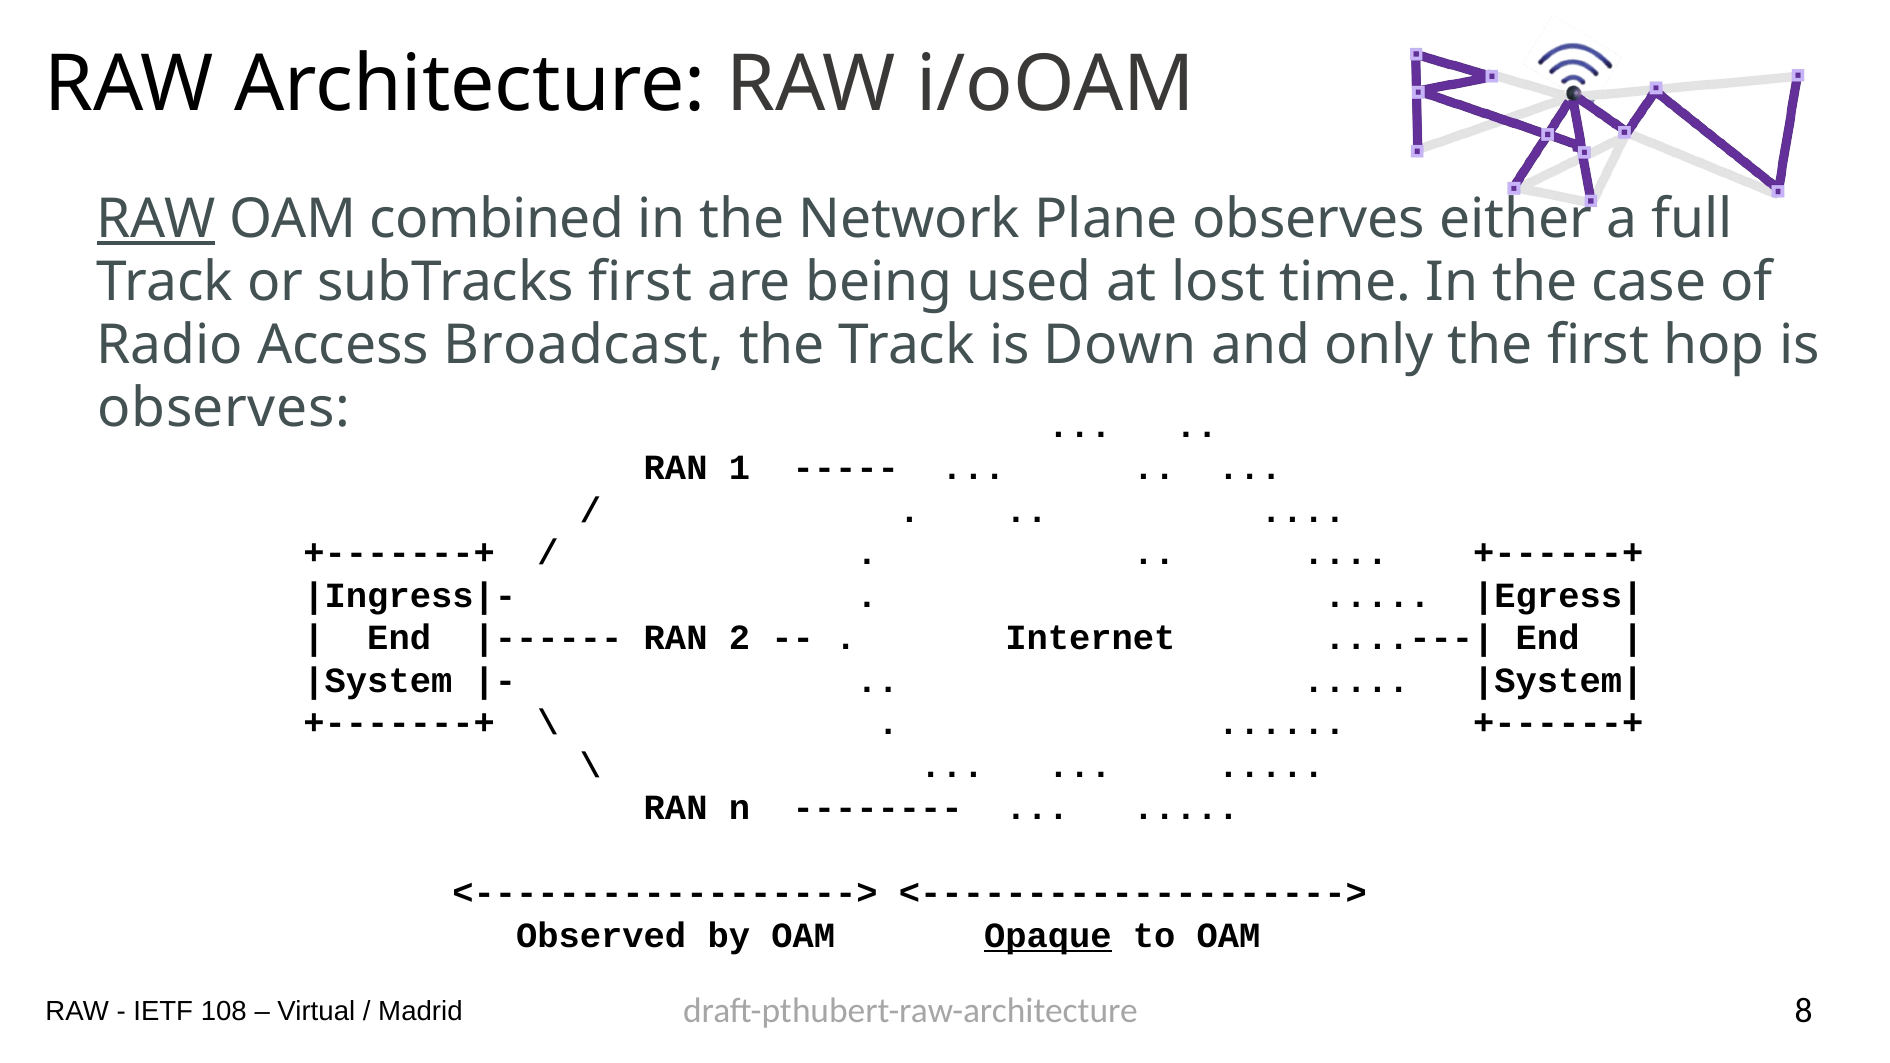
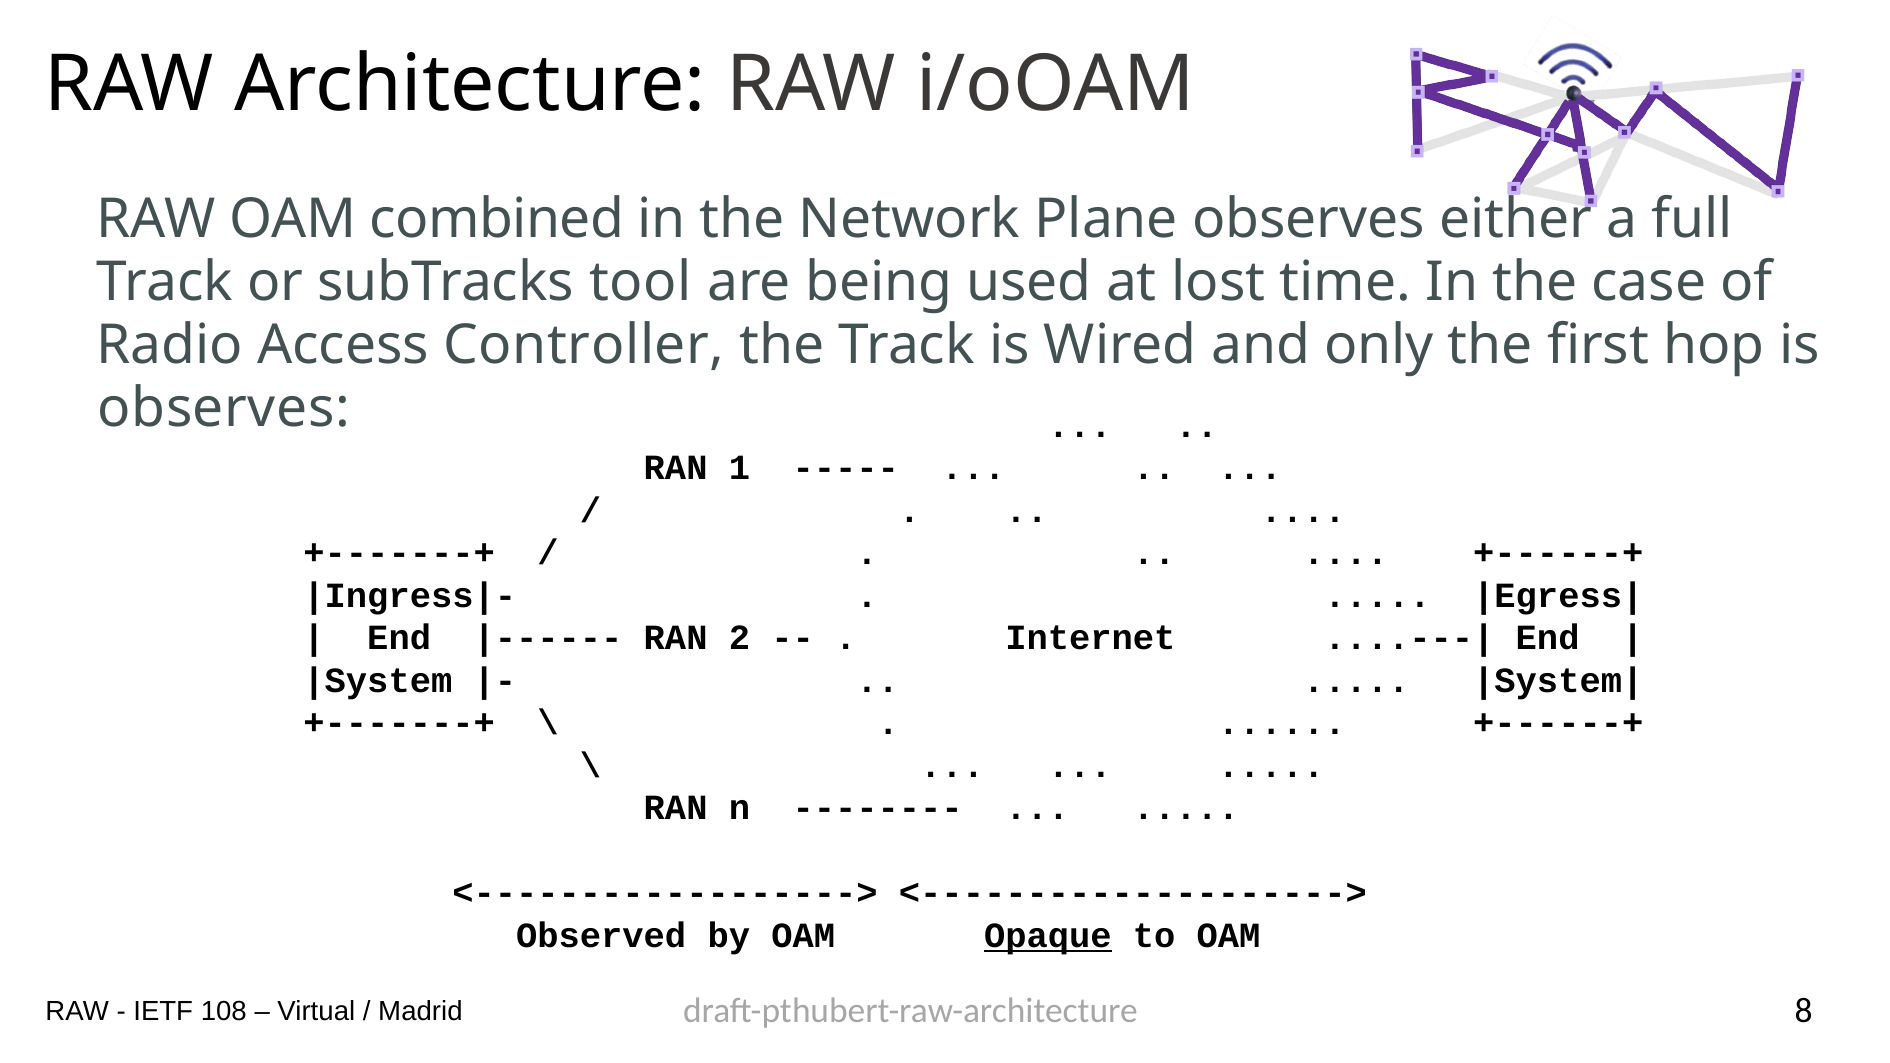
RAW underline: present -> none (156, 219)
subTracks first: first -> tool (641, 282)
Broadcast: Broadcast -> Controller (584, 345)
Down: Down -> Wired (1120, 345)
